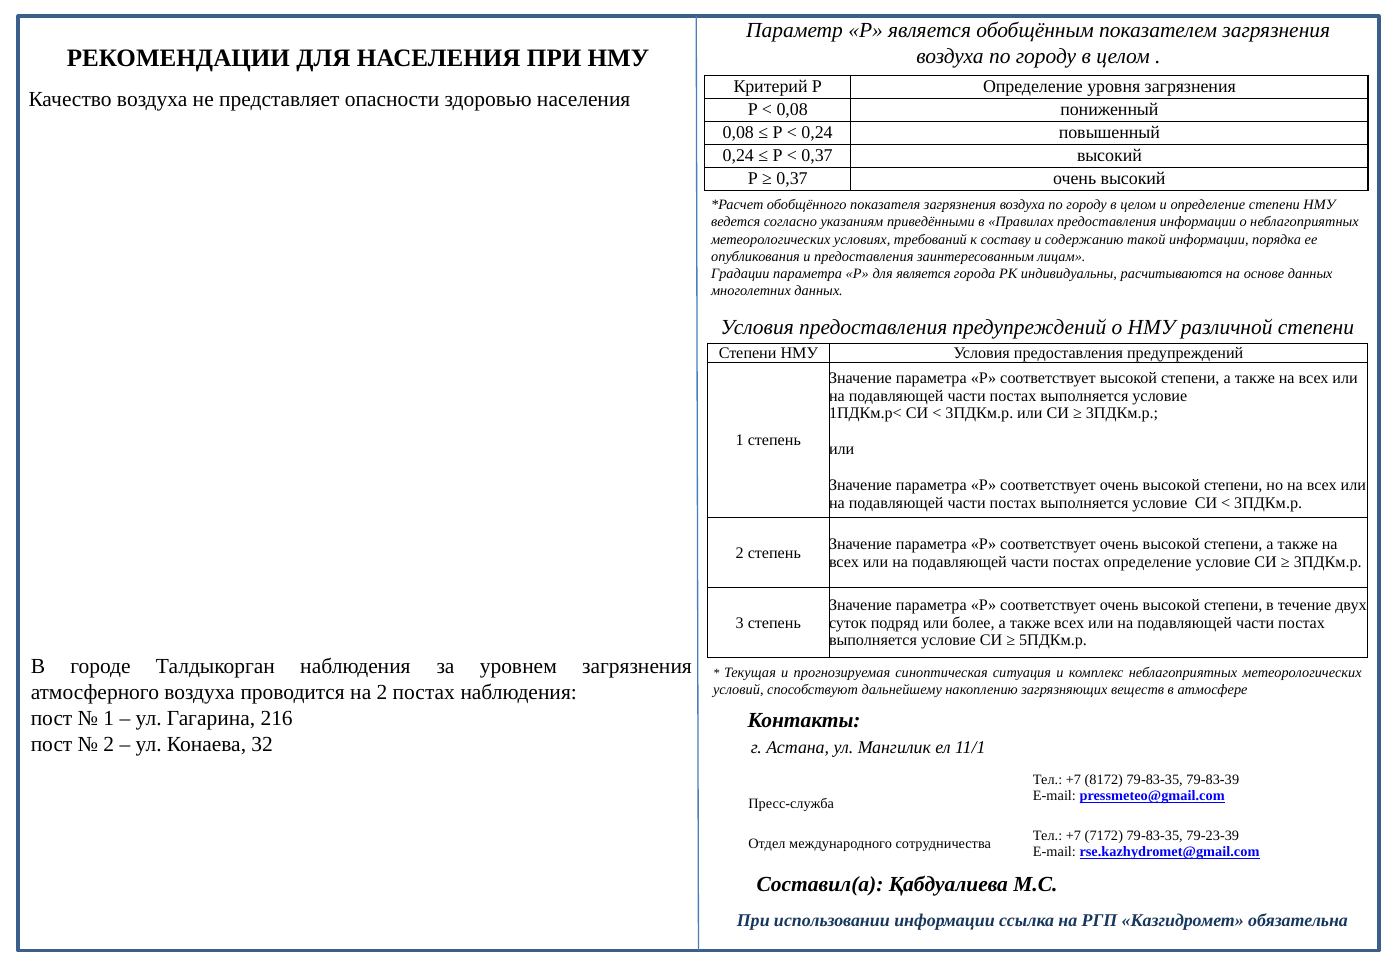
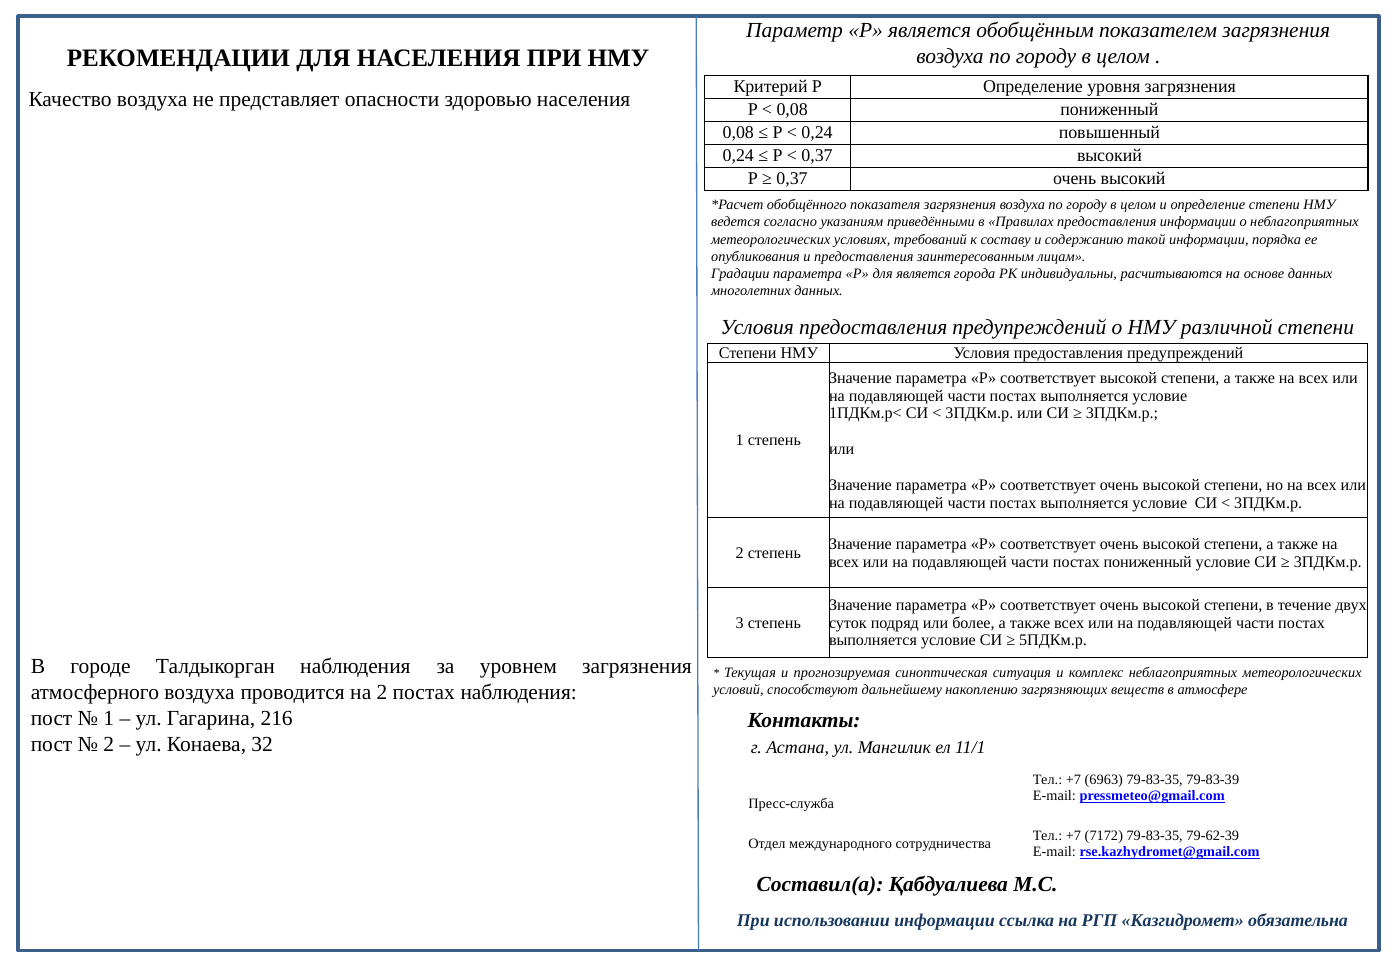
постах определение: определение -> пониженный (1148, 562)
8172: 8172 -> 6963 (1104, 780)
79-23-39: 79-23-39 -> 79-62-39 (1213, 836)
